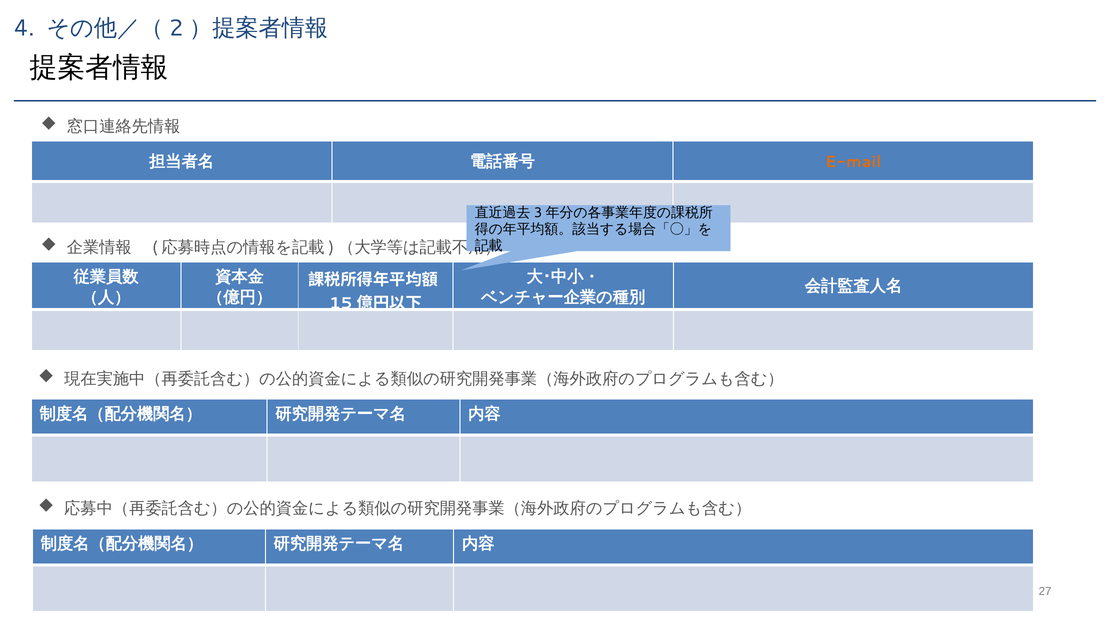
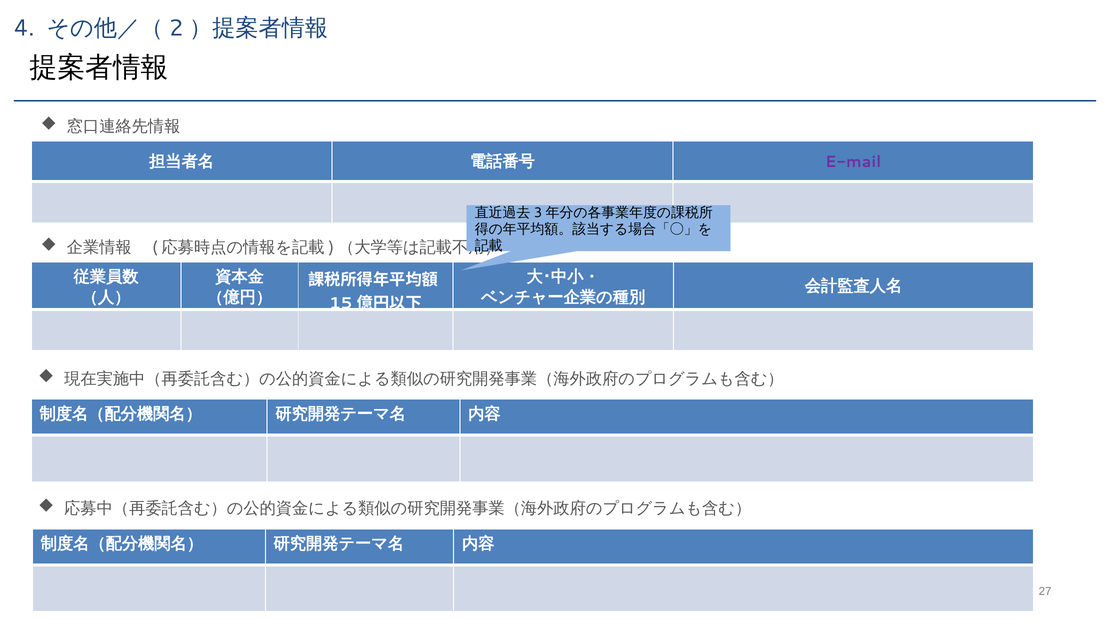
E-mail colour: orange -> purple (853, 162)
